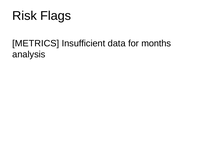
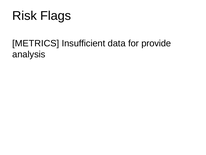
months: months -> provide (156, 43)
